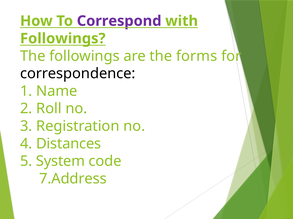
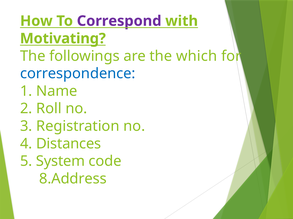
Followings: Followings -> Motivating (63, 39)
forms: forms -> which (197, 56)
correspondence colour: black -> blue (78, 74)
7.Address: 7.Address -> 8.Address (73, 179)
